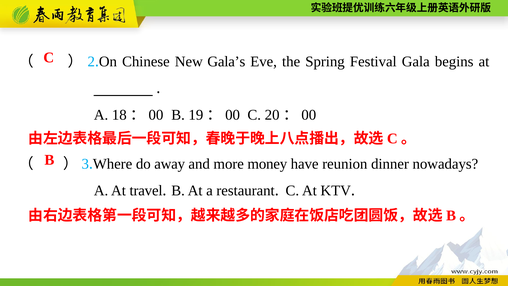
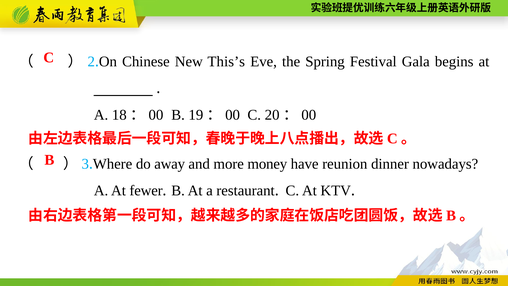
Gala’s: Gala’s -> This’s (226, 62)
travel: travel -> fewer (146, 191)
